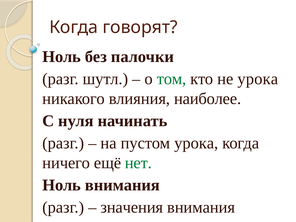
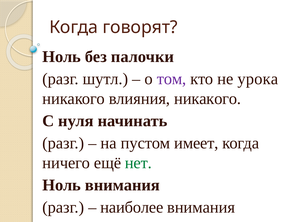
том colour: green -> purple (172, 79)
влияния наиболее: наиболее -> никакого (208, 99)
пустом урока: урока -> имеет (196, 143)
значения: значения -> наиболее (132, 207)
